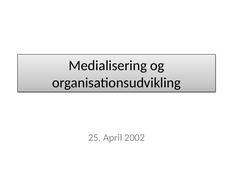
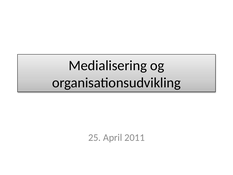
2002: 2002 -> 2011 (135, 137)
